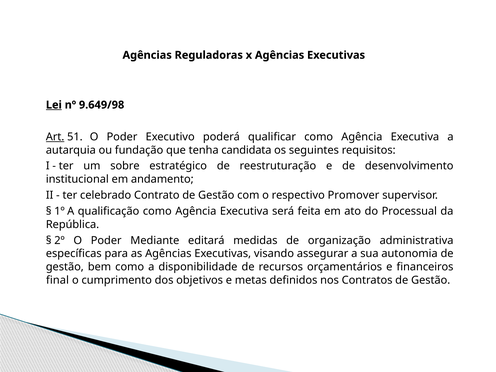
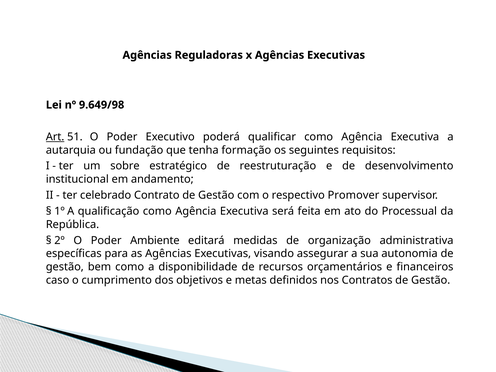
Lei underline: present -> none (54, 105)
candidata: candidata -> formação (246, 150)
Mediante: Mediante -> Ambiente (155, 240)
final: final -> caso (58, 280)
